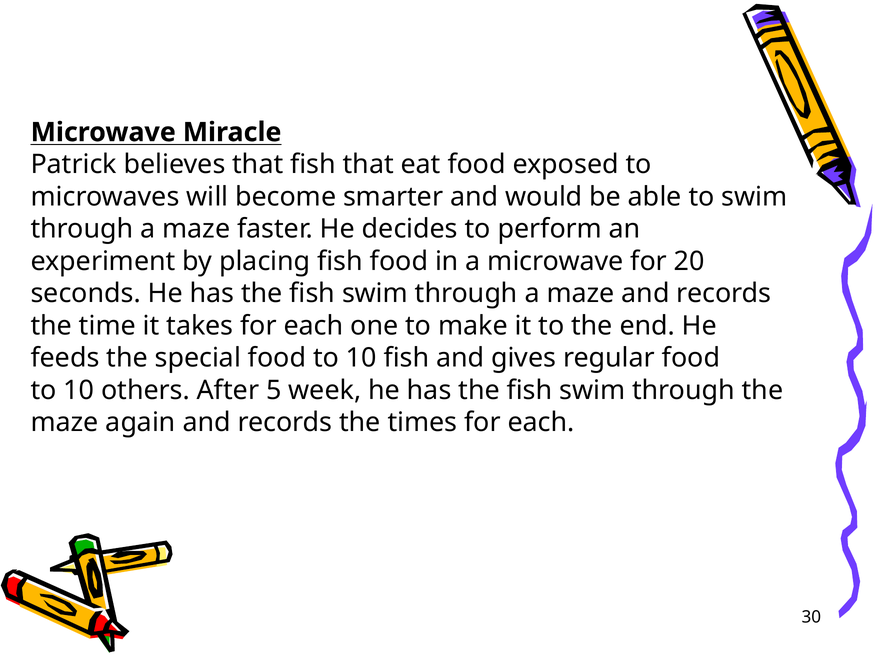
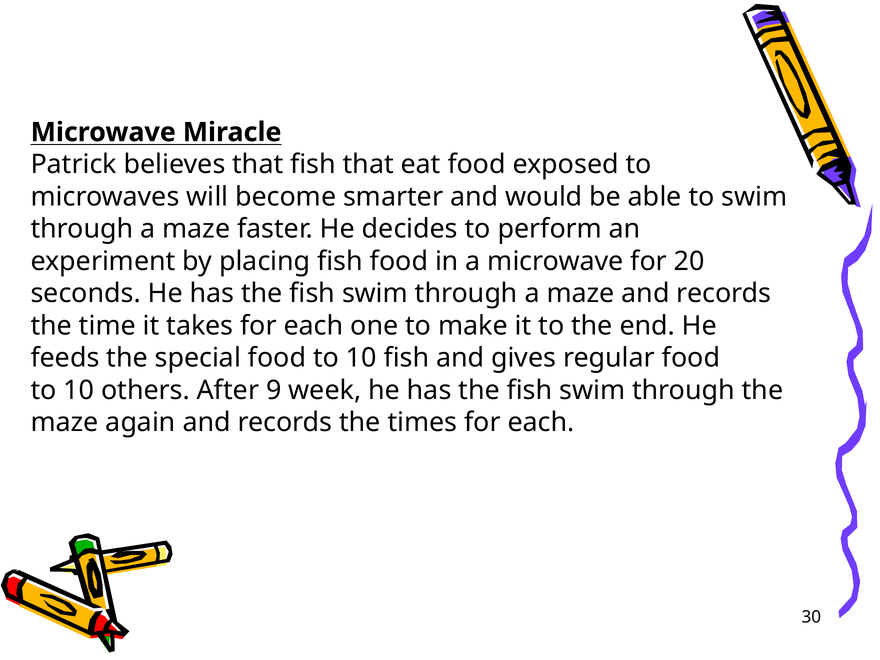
5: 5 -> 9 (274, 390)
